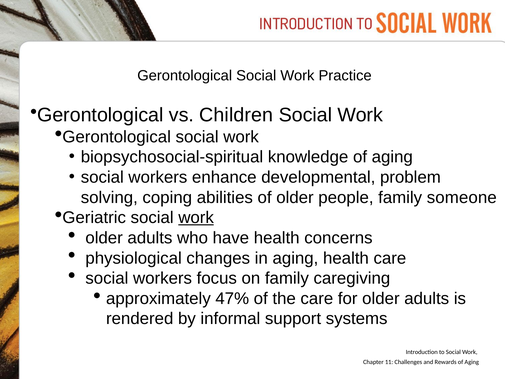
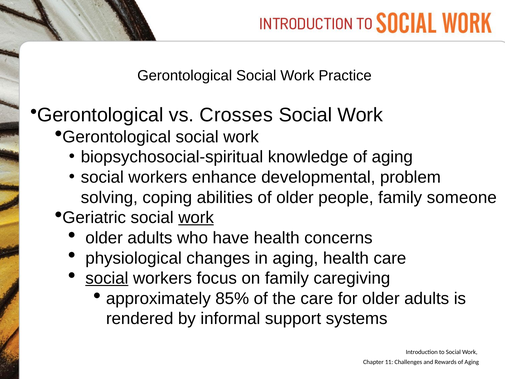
Children: Children -> Crosses (236, 115)
social underline: none -> present (107, 278)
47%: 47% -> 85% (232, 298)
